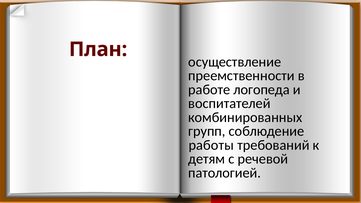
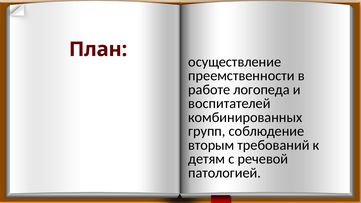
работы: работы -> вторым (211, 145)
